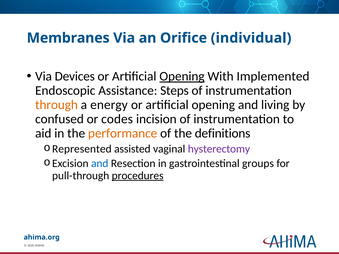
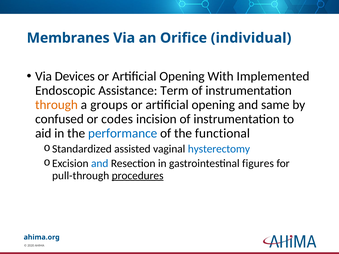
Opening underline: present -> none (182, 76)
Steps: Steps -> Term (174, 91)
energy: energy -> groups (109, 105)
living: living -> same (275, 105)
performance colour: orange -> blue (123, 133)
definitions: definitions -> functional (222, 133)
Represented: Represented -> Standardized (82, 149)
hysterectomy colour: purple -> blue (219, 149)
groups: groups -> figures (258, 164)
